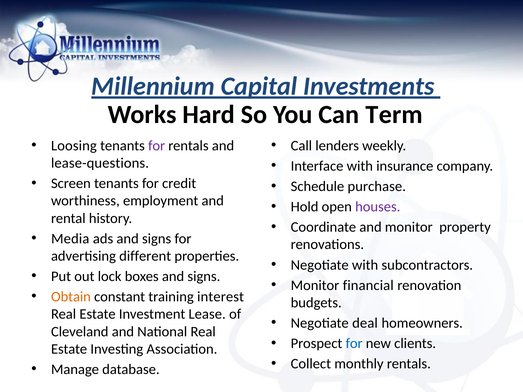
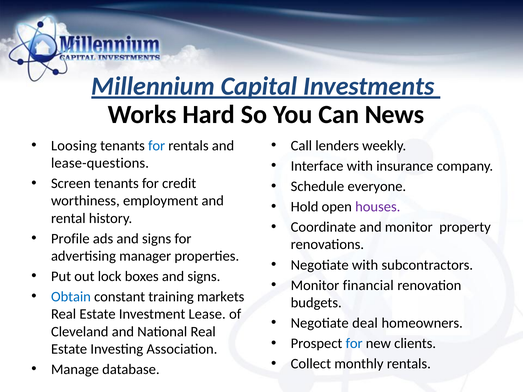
Term: Term -> News (394, 115)
for colour: purple -> blue (157, 146)
purchase: purchase -> everyone (377, 186)
Media: Media -> Profile (70, 239)
different: different -> manager (145, 256)
Obtain colour: orange -> blue (71, 297)
interest: interest -> markets (221, 297)
